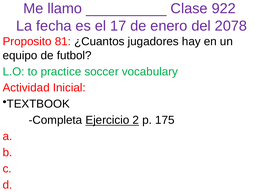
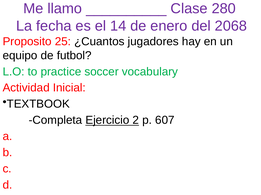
922: 922 -> 280 (224, 9)
17: 17 -> 14 (118, 26)
2078: 2078 -> 2068 (231, 26)
81: 81 -> 25 (63, 42)
175: 175 -> 607 (165, 121)
